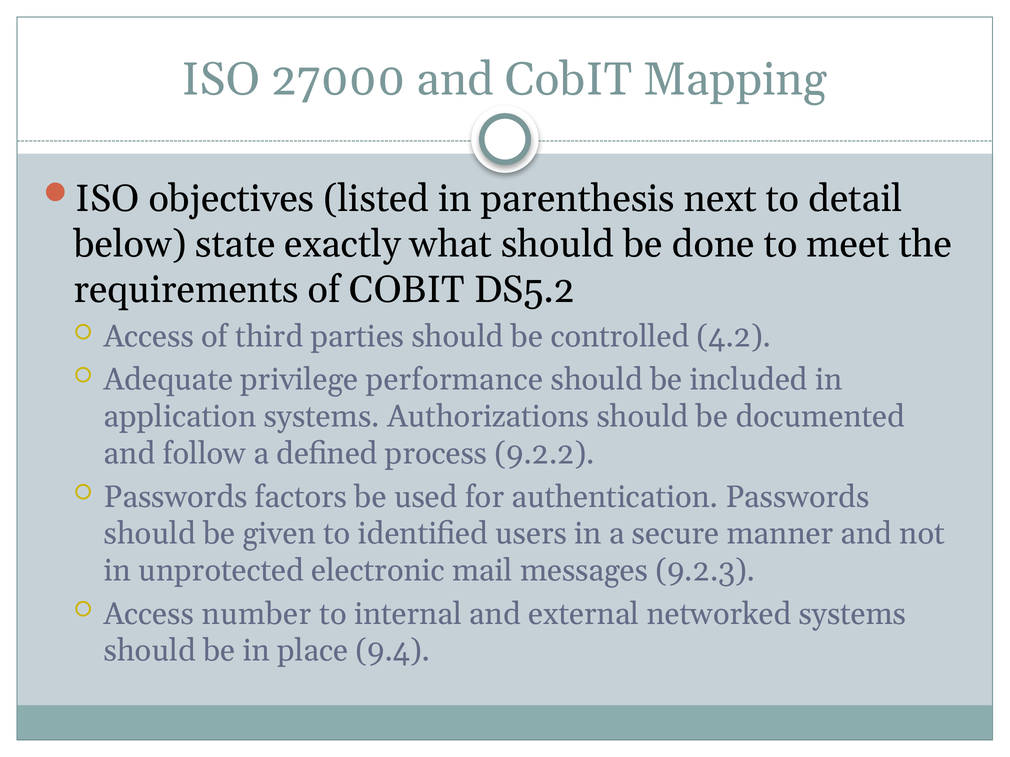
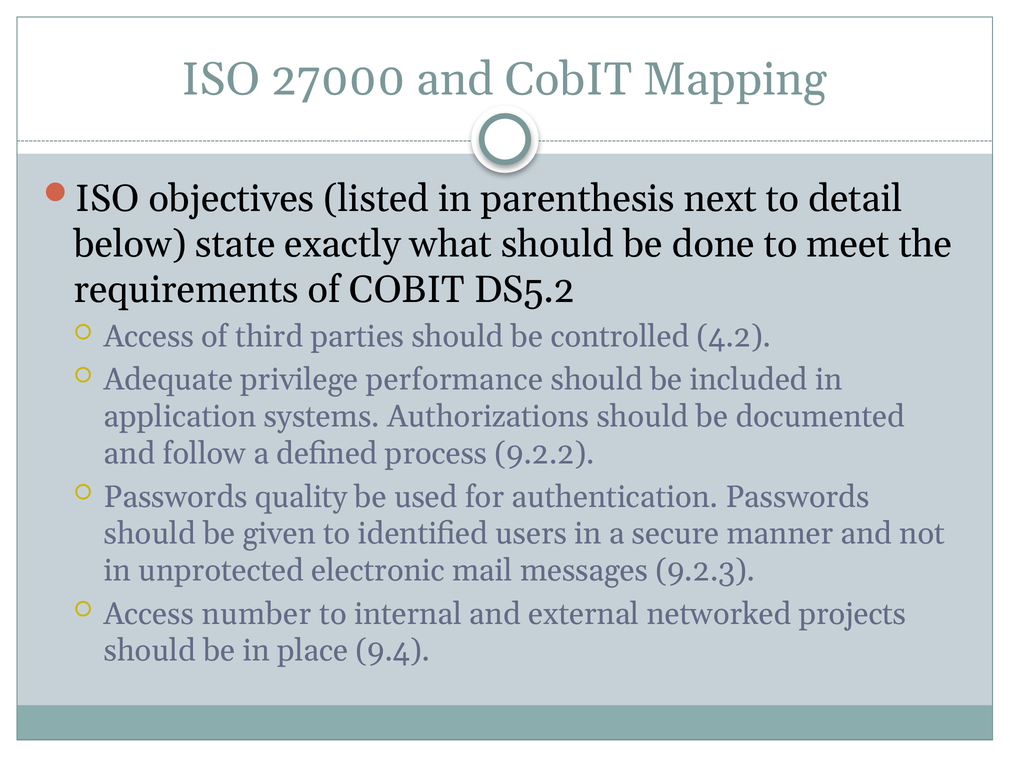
factors: factors -> quality (301, 497)
networked systems: systems -> projects (852, 614)
